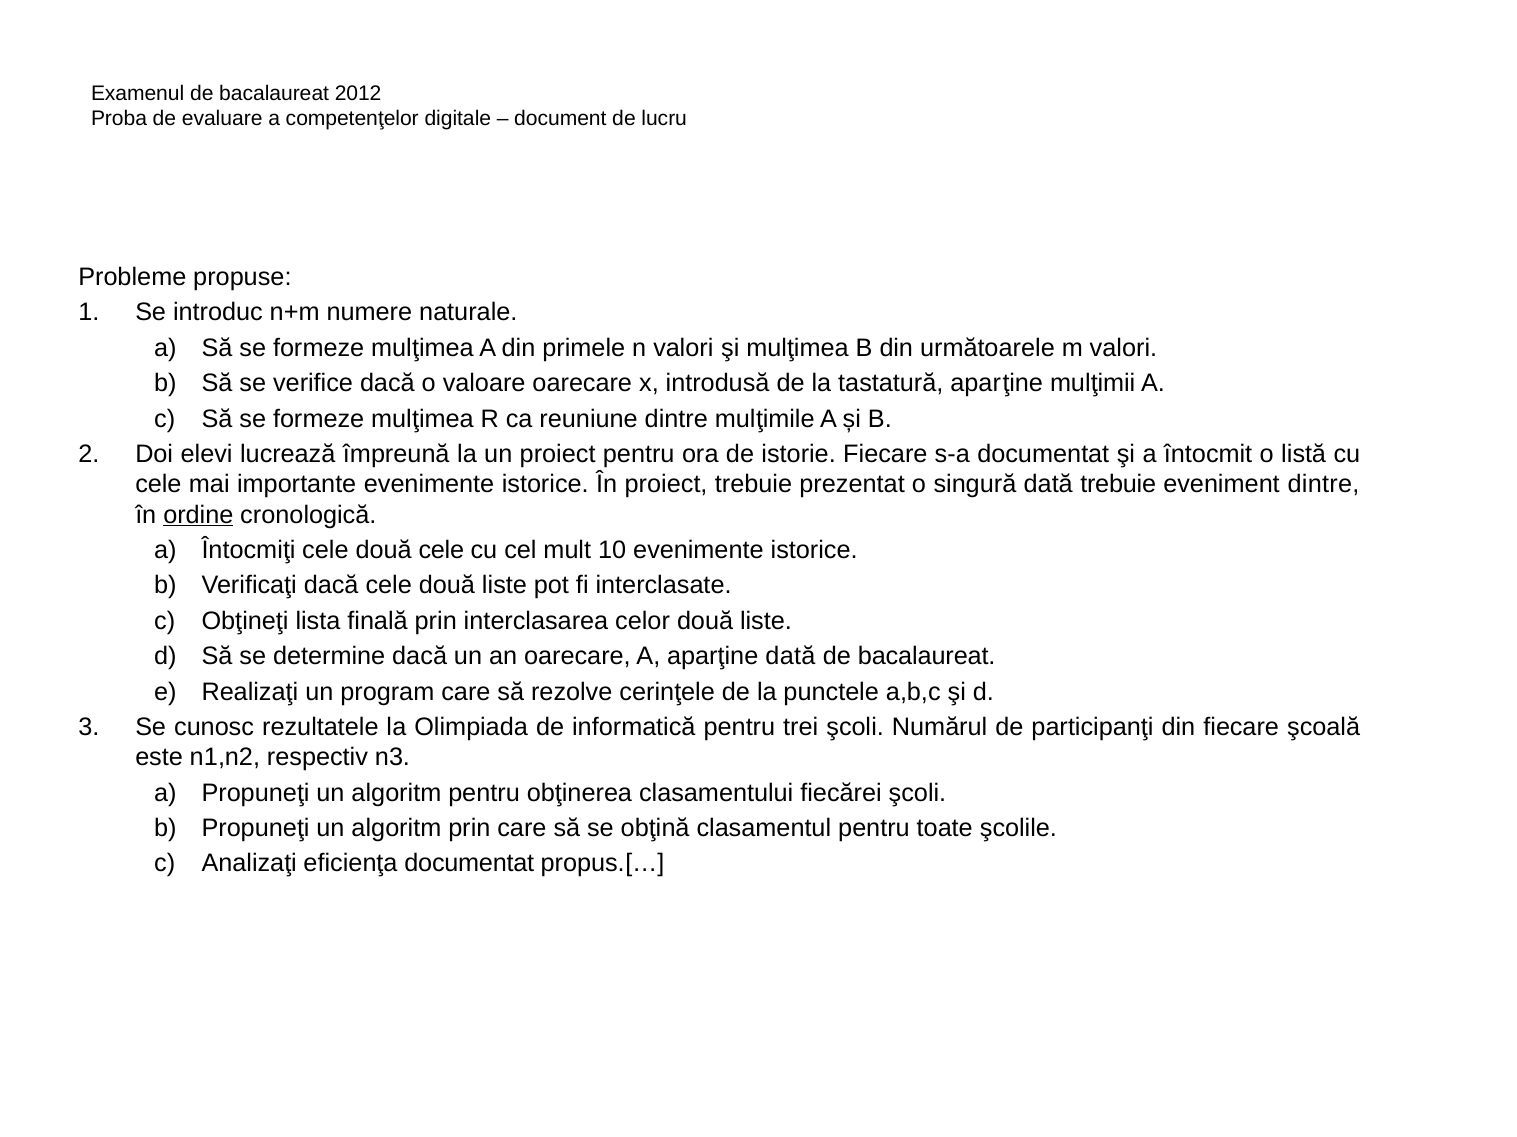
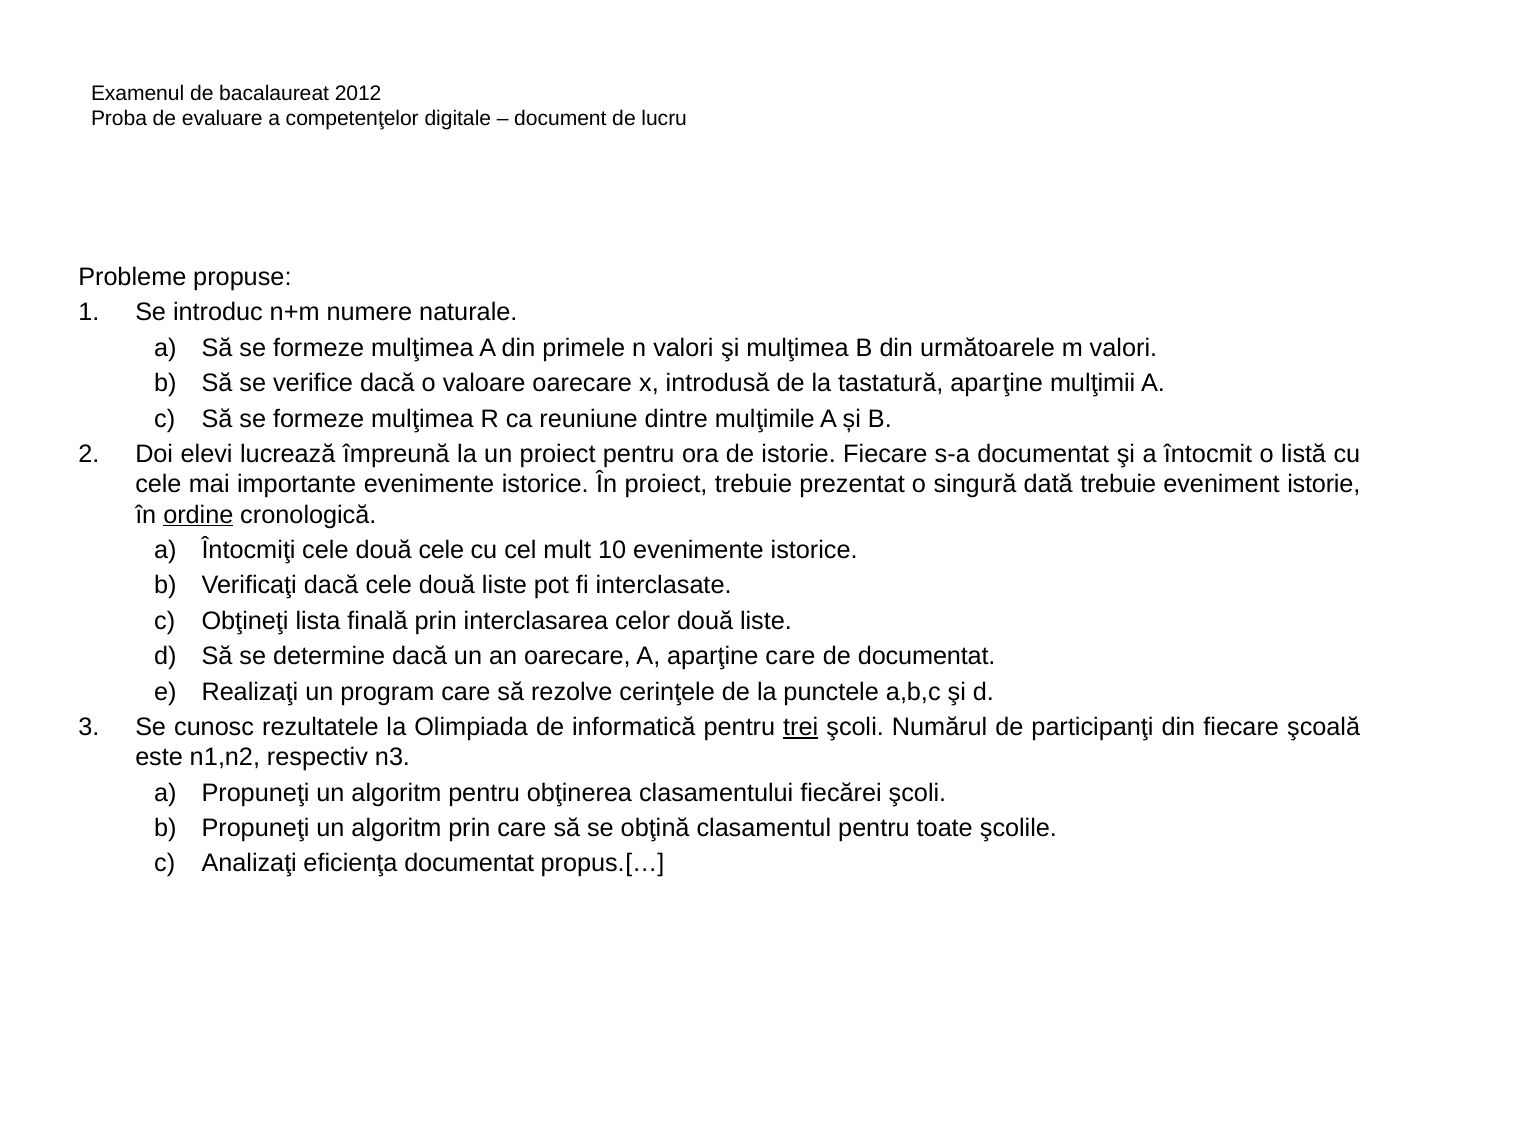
eveniment dintre: dintre -> istorie (1324, 485)
aparţine dată: dată -> care (790, 657)
bacalaureat: bacalaureat -> documentat (927, 657)
trei underline: none -> present (801, 728)
